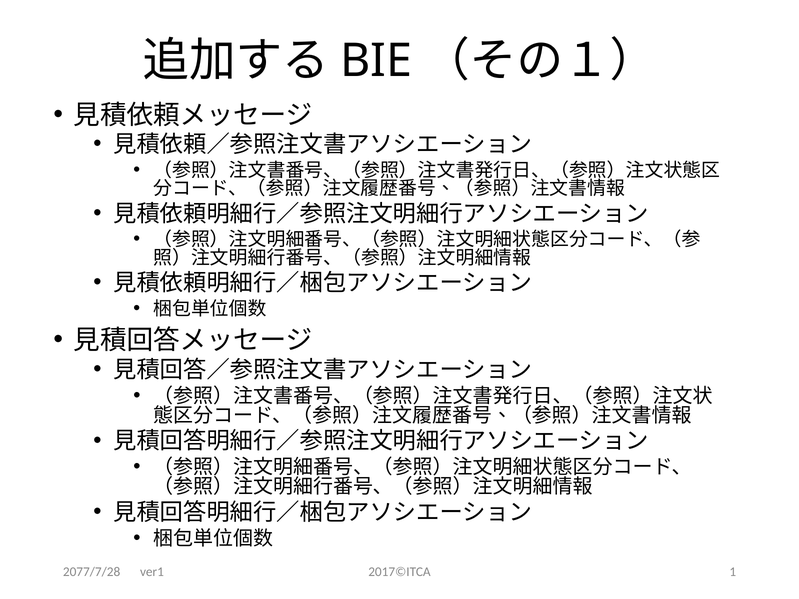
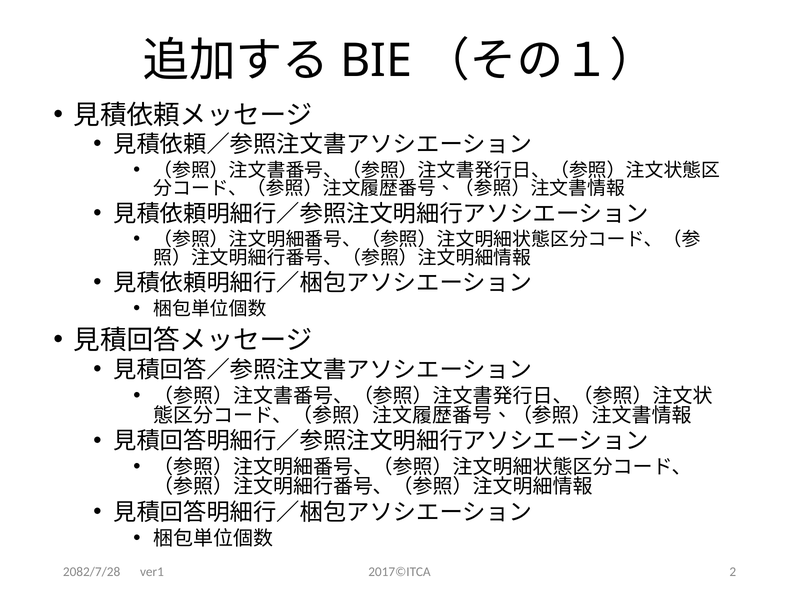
2077/7/28: 2077/7/28 -> 2082/7/28 (92, 572)
1: 1 -> 2 (733, 572)
